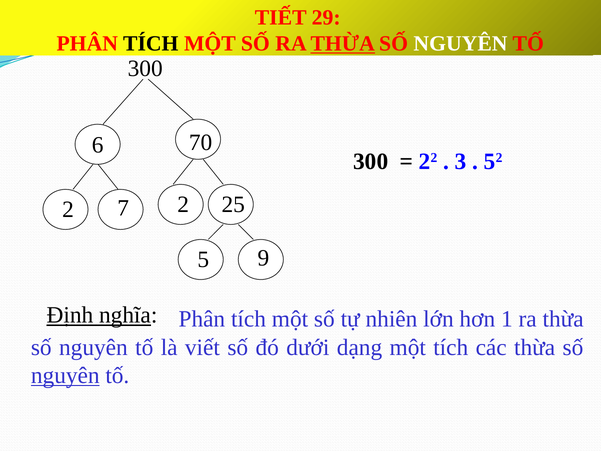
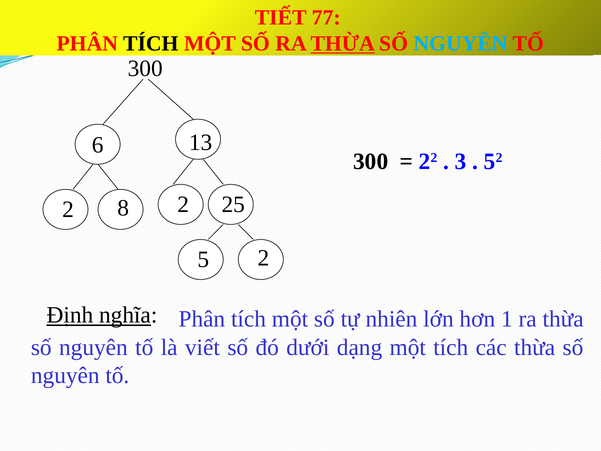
29: 29 -> 77 (326, 18)
NGUYÊN colour: white -> light blue (460, 44)
70: 70 -> 13 (201, 142)
7: 7 -> 8 (123, 208)
5 9: 9 -> 2 (263, 258)
nguyên underline: present -> none (65, 375)
